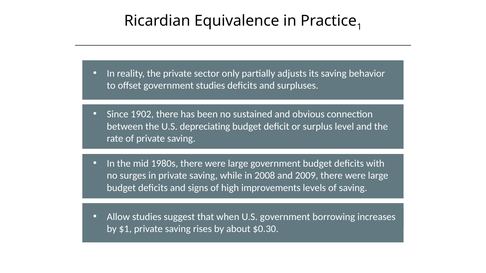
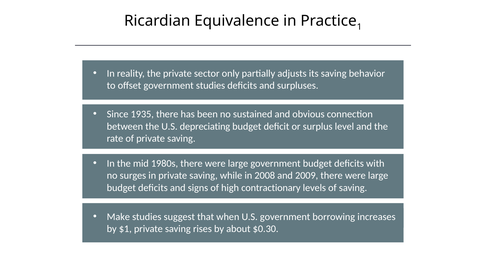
1902: 1902 -> 1935 (142, 114)
improvements: improvements -> contractionary (271, 188)
Allow: Allow -> Make (118, 217)
